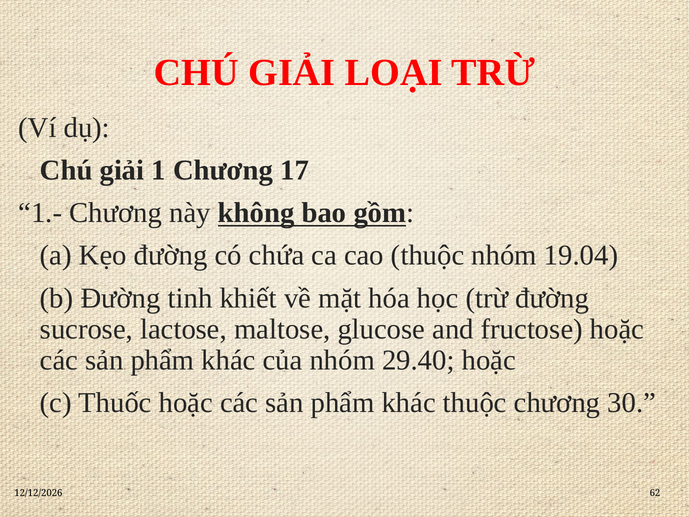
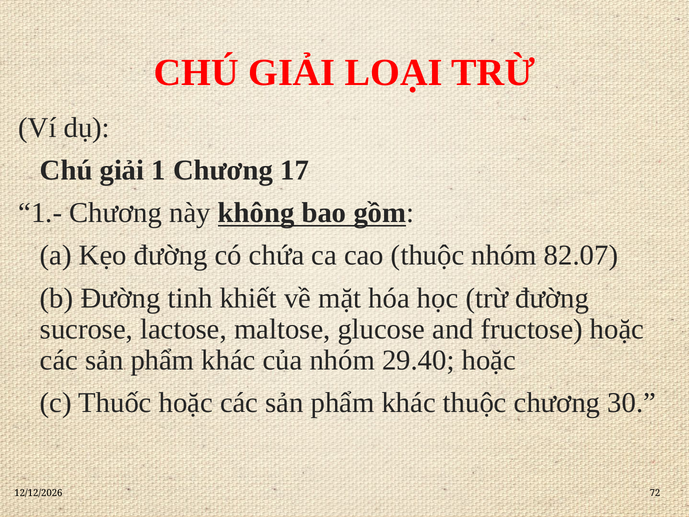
19.04: 19.04 -> 82.07 (581, 255)
62: 62 -> 72 (655, 493)
